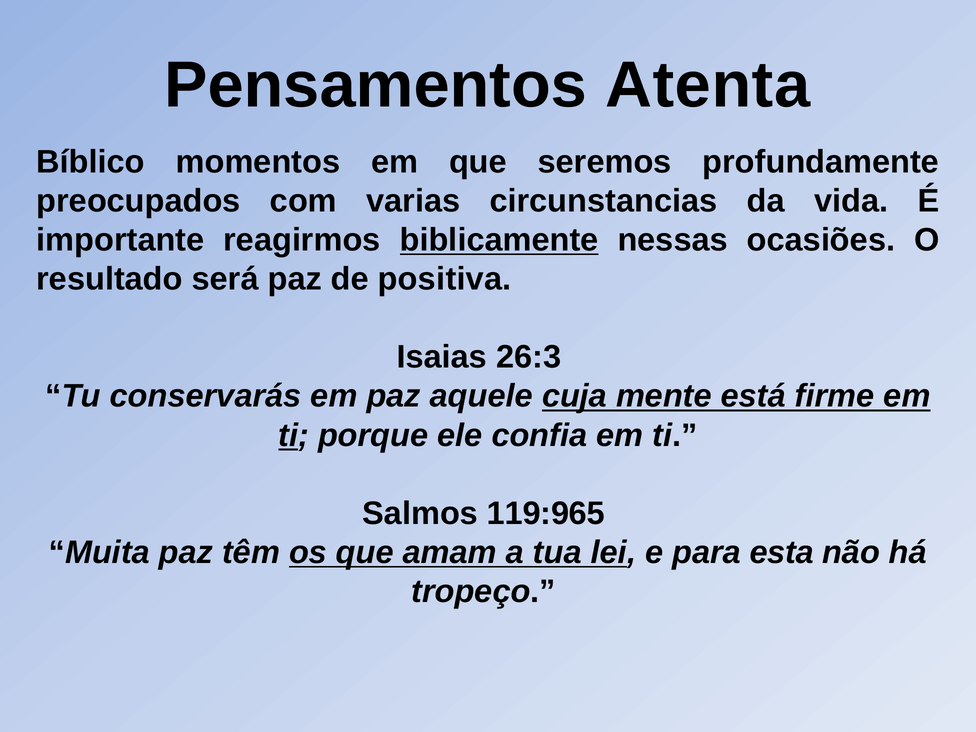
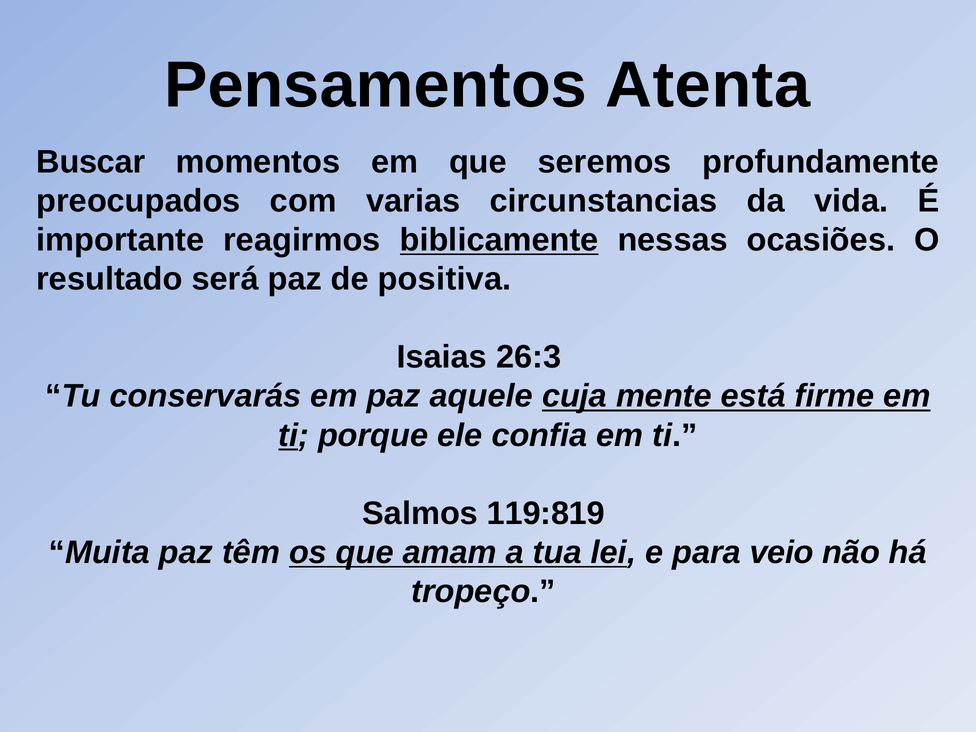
Bíblico: Bíblico -> Buscar (91, 162)
119:965: 119:965 -> 119:819 (546, 513)
esta: esta -> veio (782, 552)
